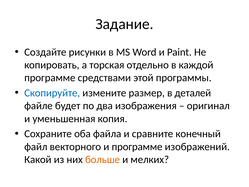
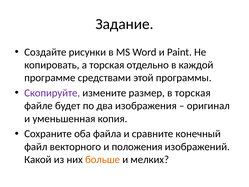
Скопируйте colour: blue -> purple (52, 93)
в деталей: деталей -> торская (193, 93)
и программе: программе -> положения (137, 147)
